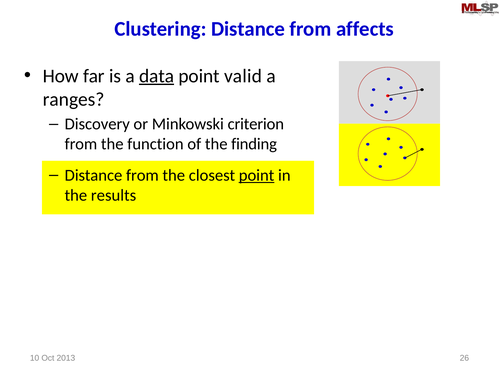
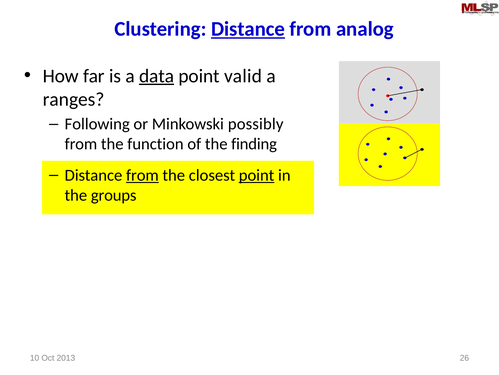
Distance underline: none -> present (248, 29)
affects: affects -> analog (365, 29)
Discovery: Discovery -> Following (97, 124)
criterion: criterion -> possibly (256, 124)
from underline: none -> present (142, 175)
results: results -> groups (114, 195)
